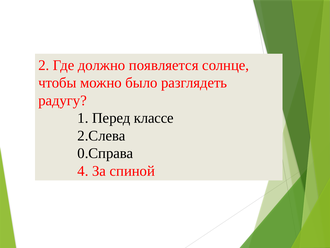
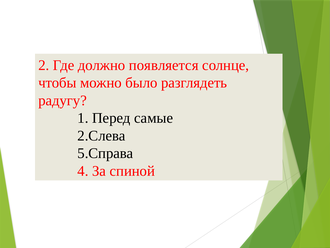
классе: классе -> самые (154, 118)
0.Справа: 0.Справа -> 5.Справа (105, 153)
